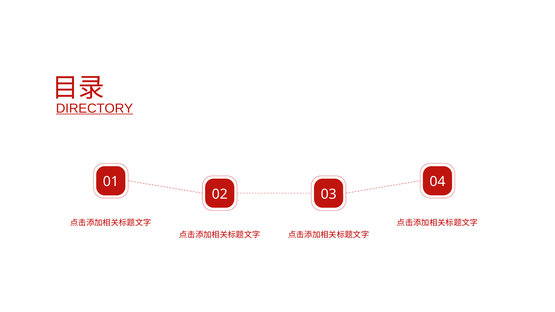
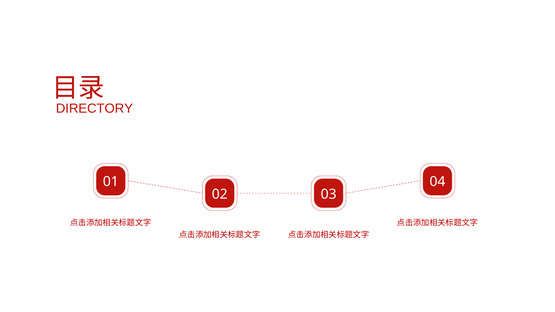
DIRECTORY underline: present -> none (94, 108)
